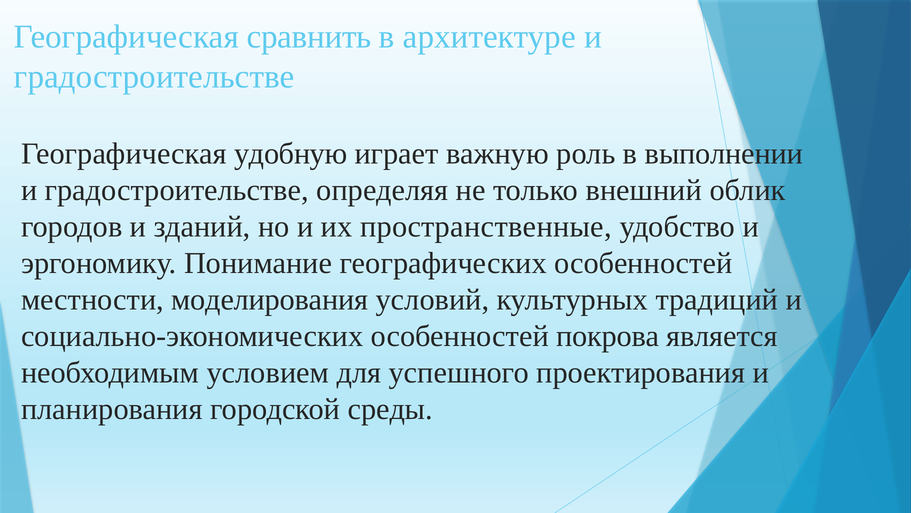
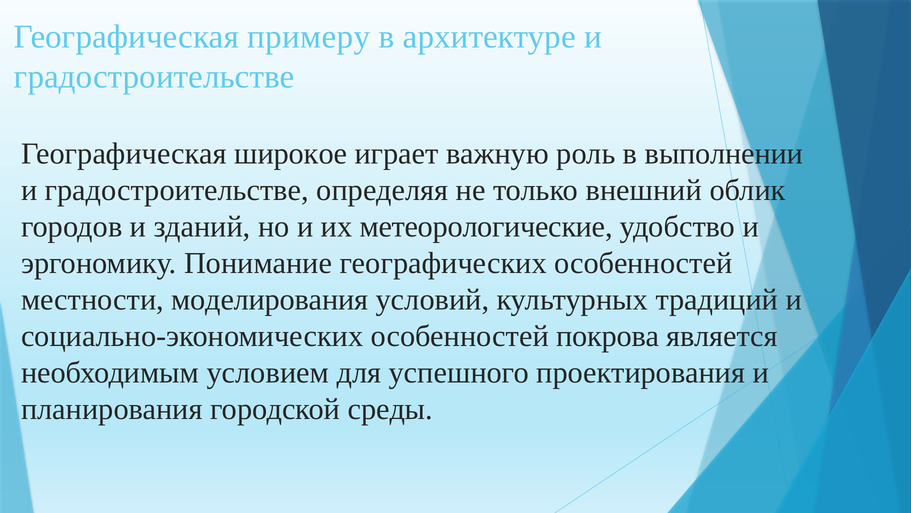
сравнить: сравнить -> примеру (309, 37)
удобную: удобную -> широкое (291, 153)
пространственные: пространственные -> метеорологические (486, 226)
